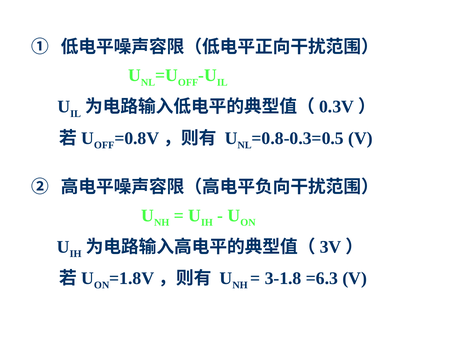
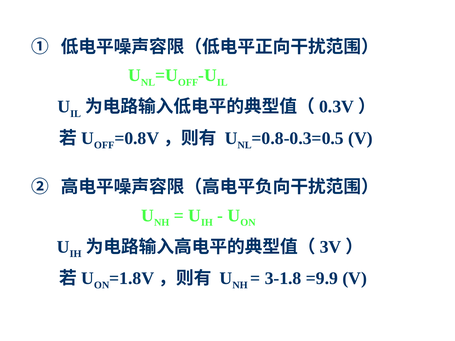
=6.3: =6.3 -> =9.9 (322, 279)
